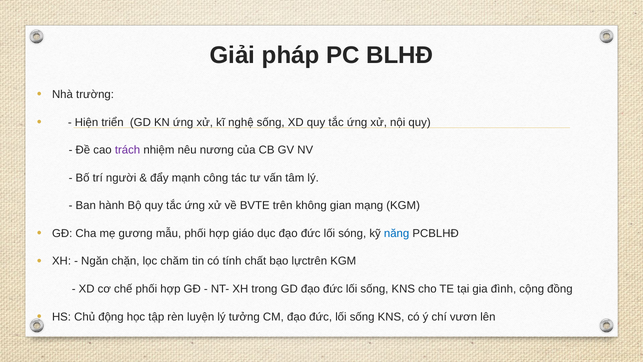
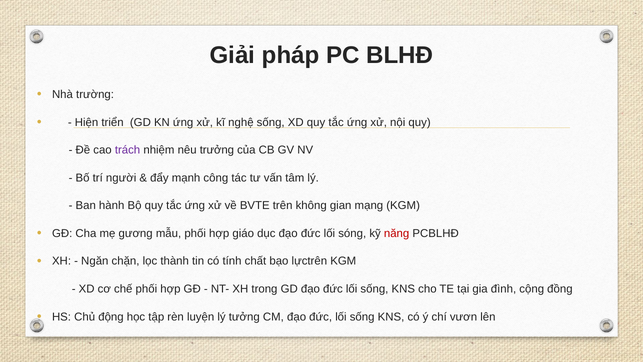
nương: nương -> trưởng (217, 150)
năng colour: blue -> red (397, 233)
chăm: chăm -> thành (175, 261)
